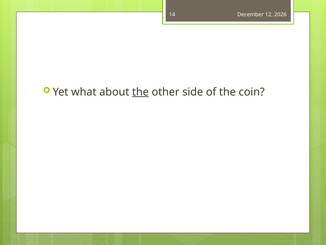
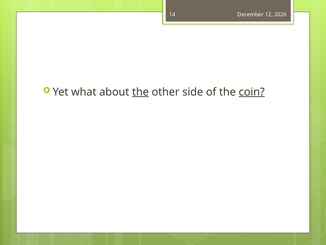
coin underline: none -> present (252, 92)
